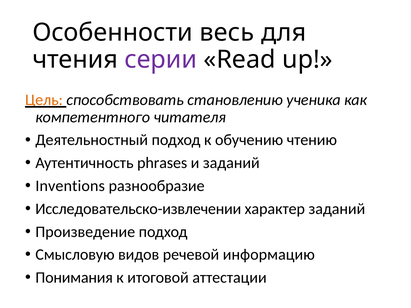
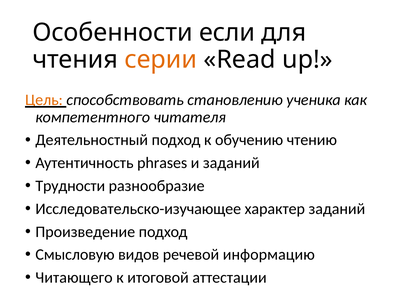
весь: весь -> если (227, 32)
серии colour: purple -> orange (161, 60)
Inventions: Inventions -> Трудности (70, 186)
Исследовательско-извлечении: Исследовательско-извлечении -> Исследовательско-изучающее (138, 209)
Понимания: Понимания -> Читающего (74, 278)
